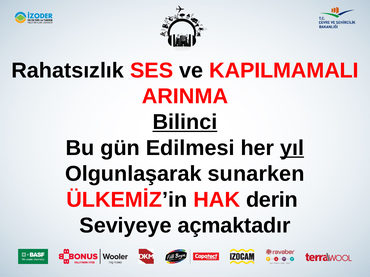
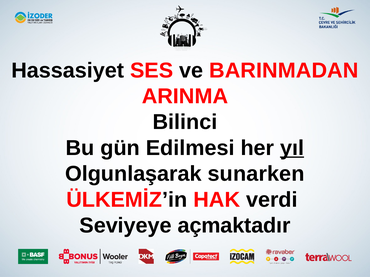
Rahatsızlık: Rahatsızlık -> Hassasiyet (68, 71)
KAPILMAMALI: KAPILMAMALI -> BARINMADAN (284, 71)
Bilinci underline: present -> none (185, 122)
derin: derin -> verdi (272, 200)
